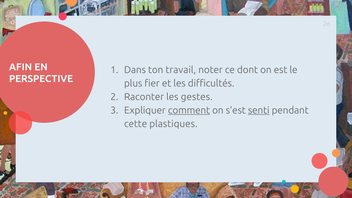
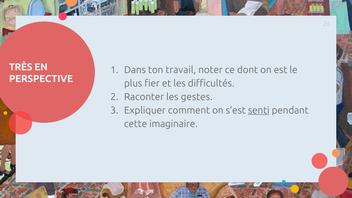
AFIN: AFIN -> TRÈS (21, 67)
comment underline: present -> none (189, 110)
plastiques: plastiques -> imaginaire (173, 124)
